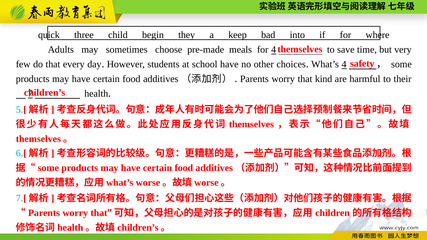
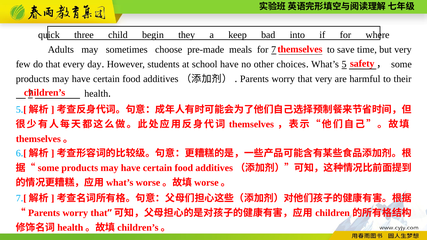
for 4: 4 -> 7 (274, 50)
What’s 4: 4 -> 5 (344, 64)
that kind: kind -> very (324, 79)
